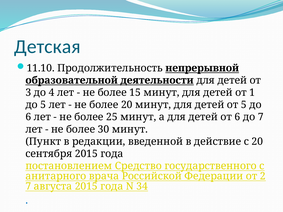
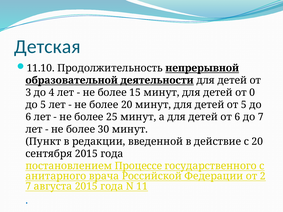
1: 1 -> 0 (252, 93)
Средство: Средство -> Процессе (138, 166)
34: 34 -> 11 (142, 187)
